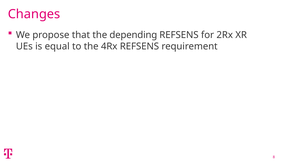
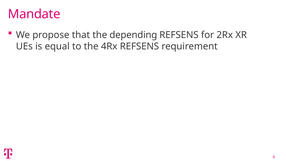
Changes: Changes -> Mandate (34, 14)
